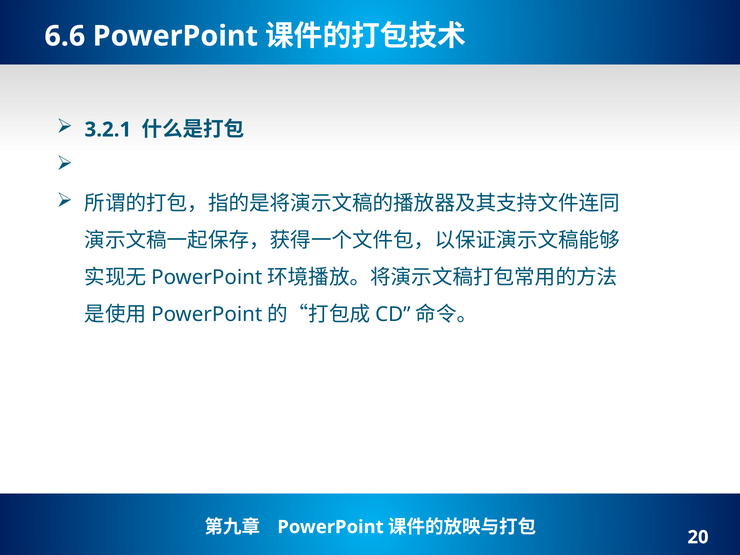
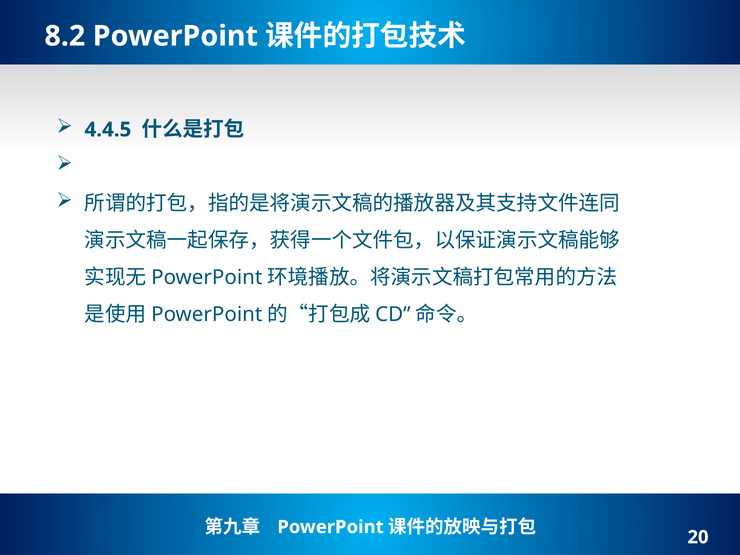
6.6: 6.6 -> 8.2 (65, 36)
3.2.1: 3.2.1 -> 4.4.5 (108, 130)
